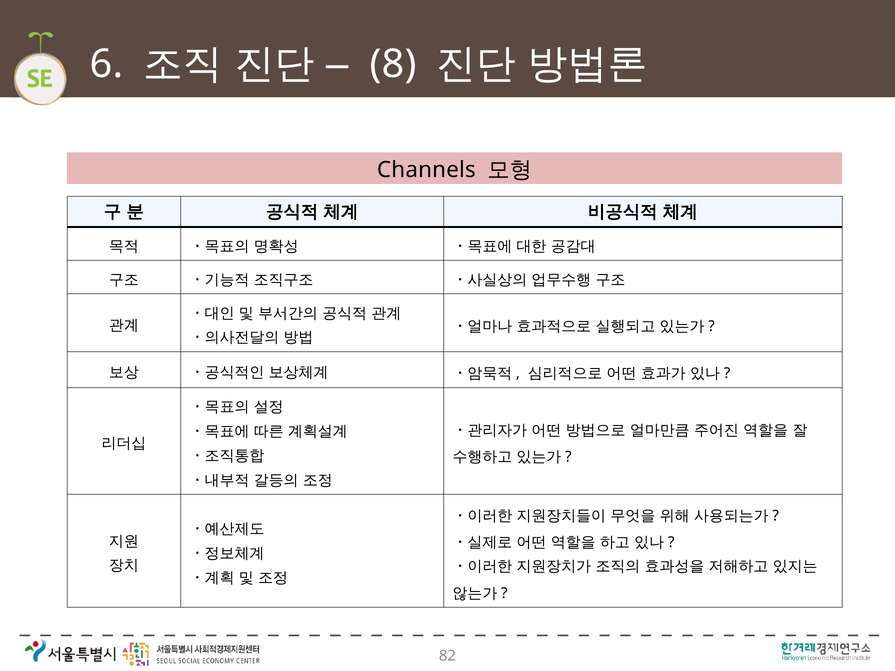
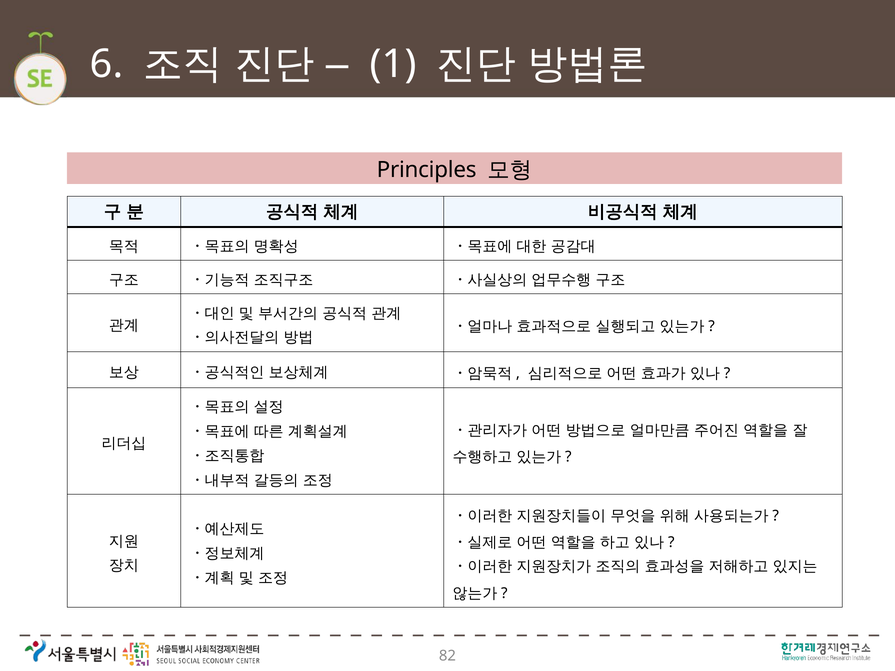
8: 8 -> 1 (393, 64)
Channels: Channels -> Principles (427, 170)
